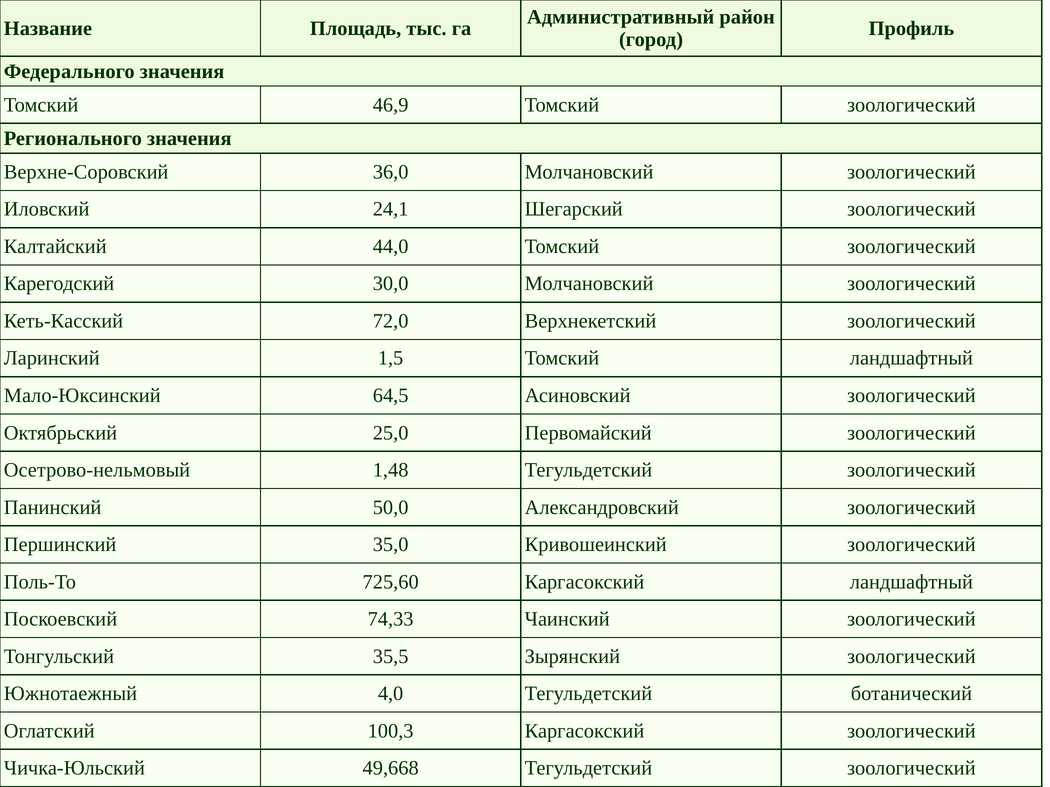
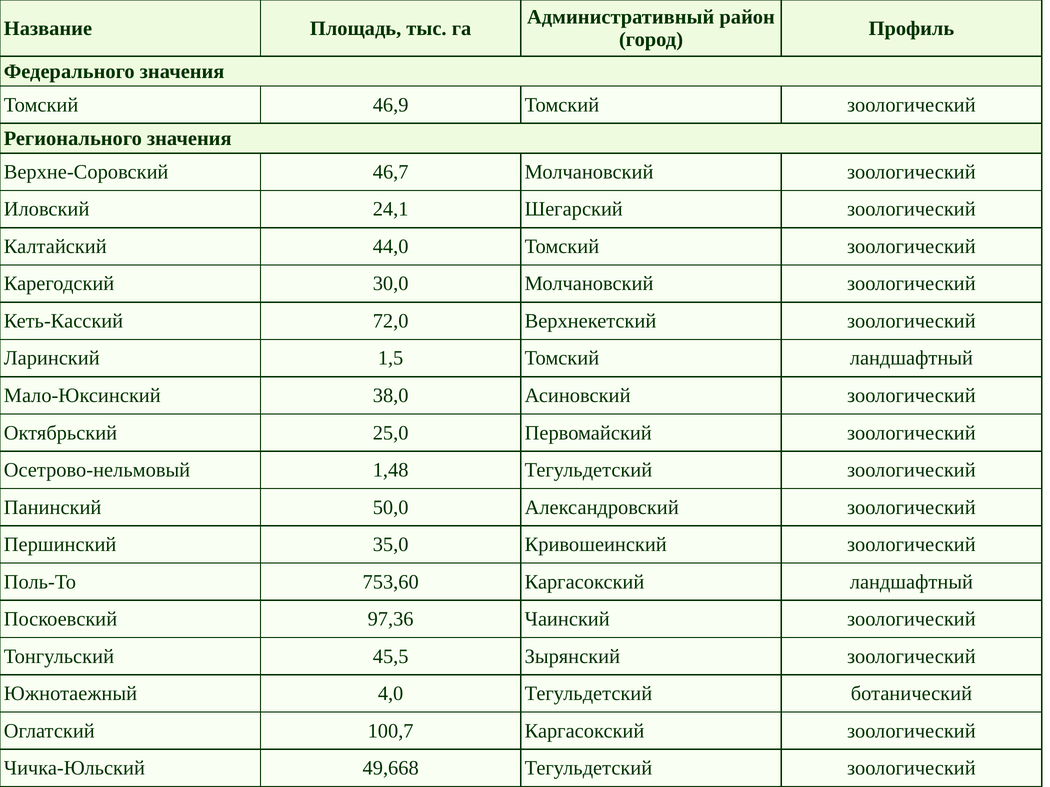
36,0: 36,0 -> 46,7 (391, 172)
64,5: 64,5 -> 38,0 (391, 396)
725,60: 725,60 -> 753,60 (391, 582)
74,33: 74,33 -> 97,36 (391, 619)
35,5: 35,5 -> 45,5 (391, 657)
100,3: 100,3 -> 100,7 (391, 731)
